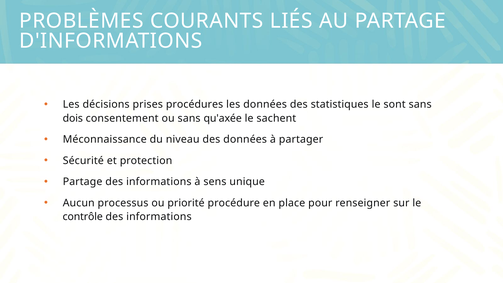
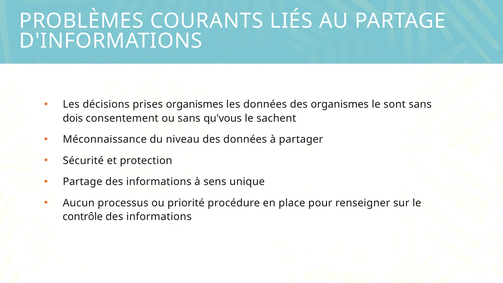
prises procédures: procédures -> organismes (195, 104)
des statistiques: statistiques -> organismes (340, 104)
qu'axée: qu'axée -> qu'vous (223, 118)
